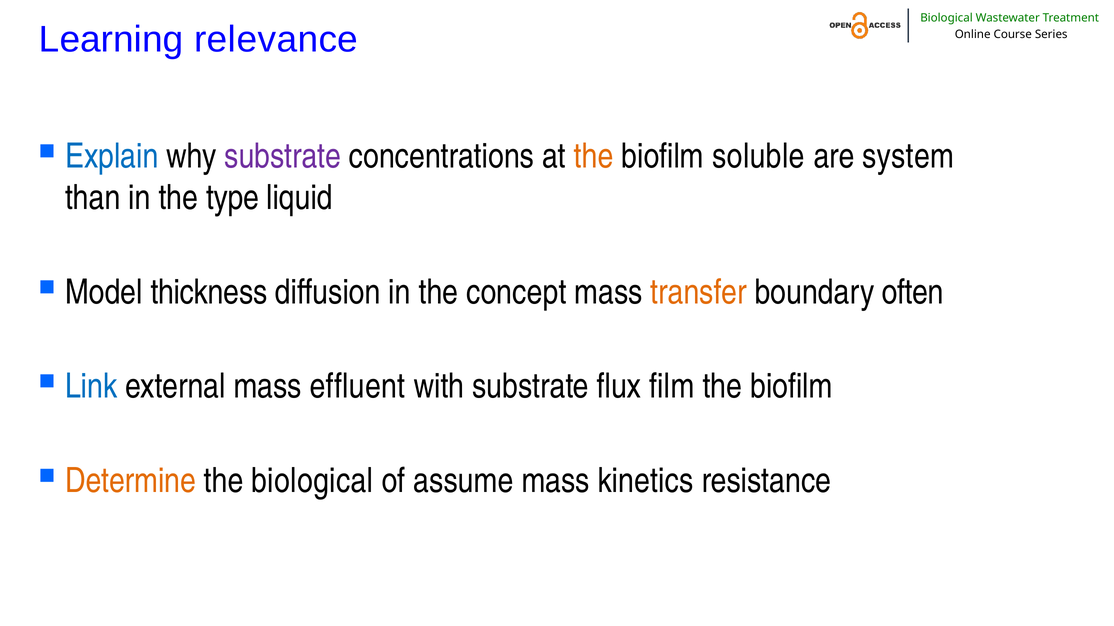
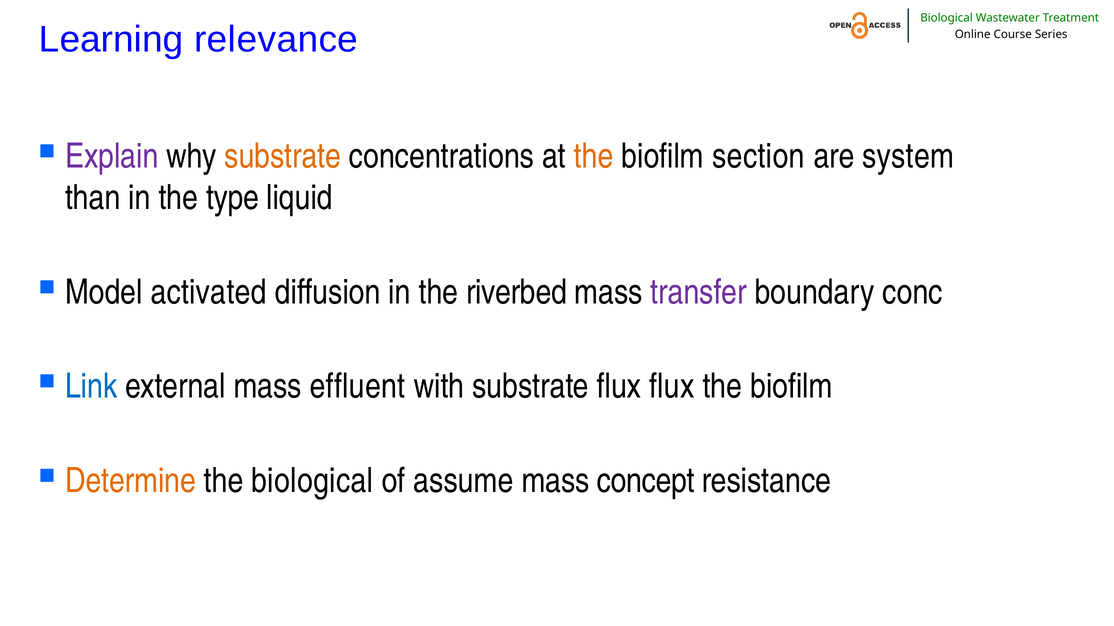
Explain colour: blue -> purple (112, 156)
substrate colour: purple -> orange (283, 156)
soluble: soluble -> section (758, 156)
thickness: thickness -> activated (209, 292)
concept: concept -> riverbed (517, 292)
transfer colour: orange -> purple (699, 292)
often: often -> conc (912, 292)
flux film: film -> flux (672, 387)
kinetics: kinetics -> concept (646, 481)
